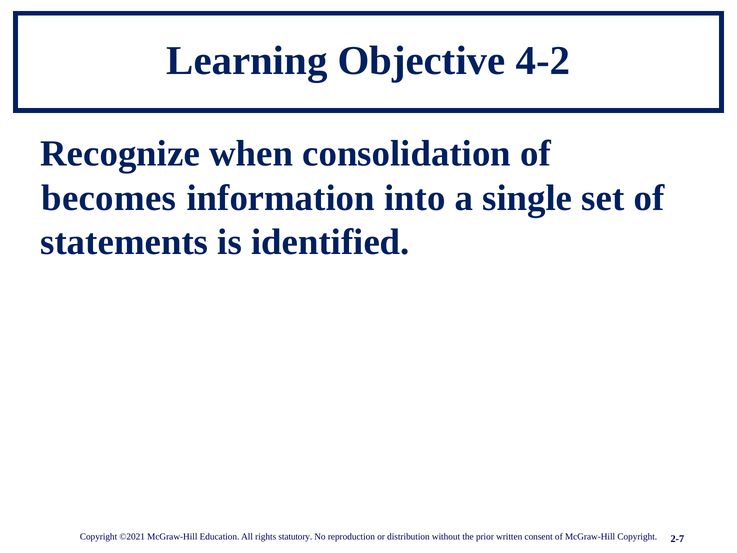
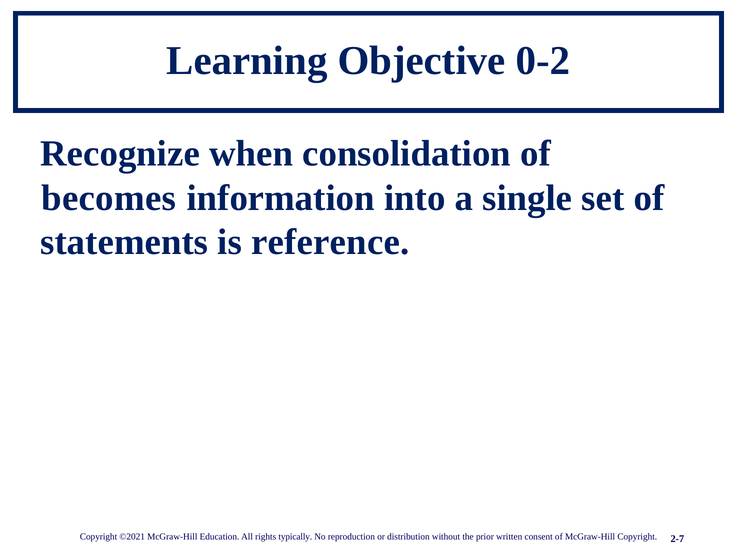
4-2: 4-2 -> 0-2 (543, 61)
identified: identified -> reference (330, 242)
statutory: statutory -> typically (295, 537)
